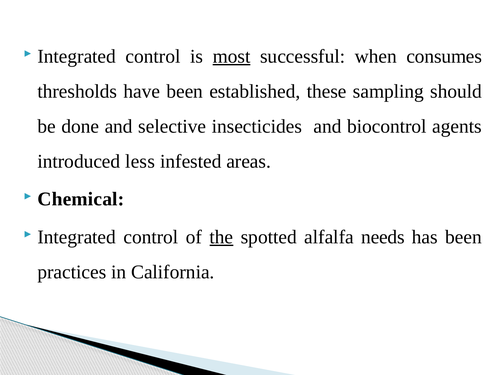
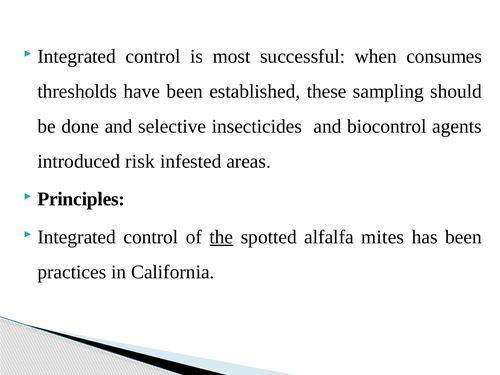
most underline: present -> none (232, 56)
less: less -> risk (140, 161)
Chemical: Chemical -> Principles (81, 199)
needs: needs -> mites (383, 237)
